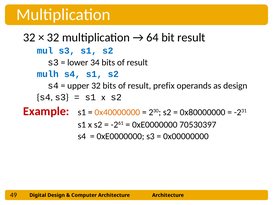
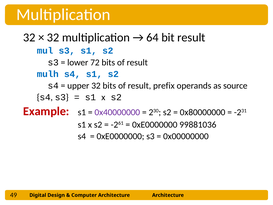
34: 34 -> 72 (95, 62)
as design: design -> source (235, 86)
0x40000000 colour: orange -> purple (117, 112)
70530397: 70530397 -> 99881036 (198, 124)
